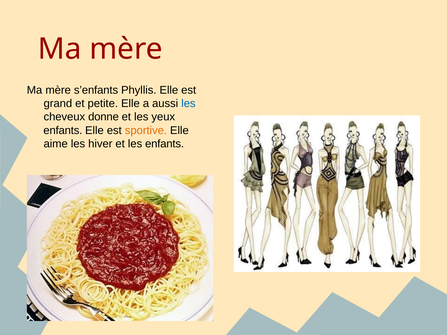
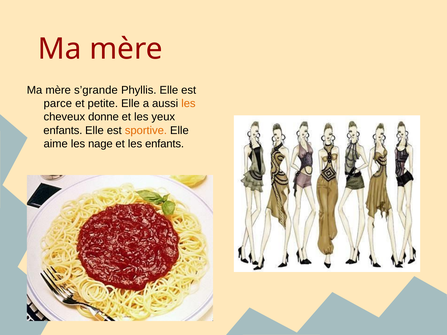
s’enfants: s’enfants -> s’grande (96, 90)
grand: grand -> parce (58, 104)
les colour: blue -> orange (188, 104)
hiver: hiver -> nage (100, 144)
